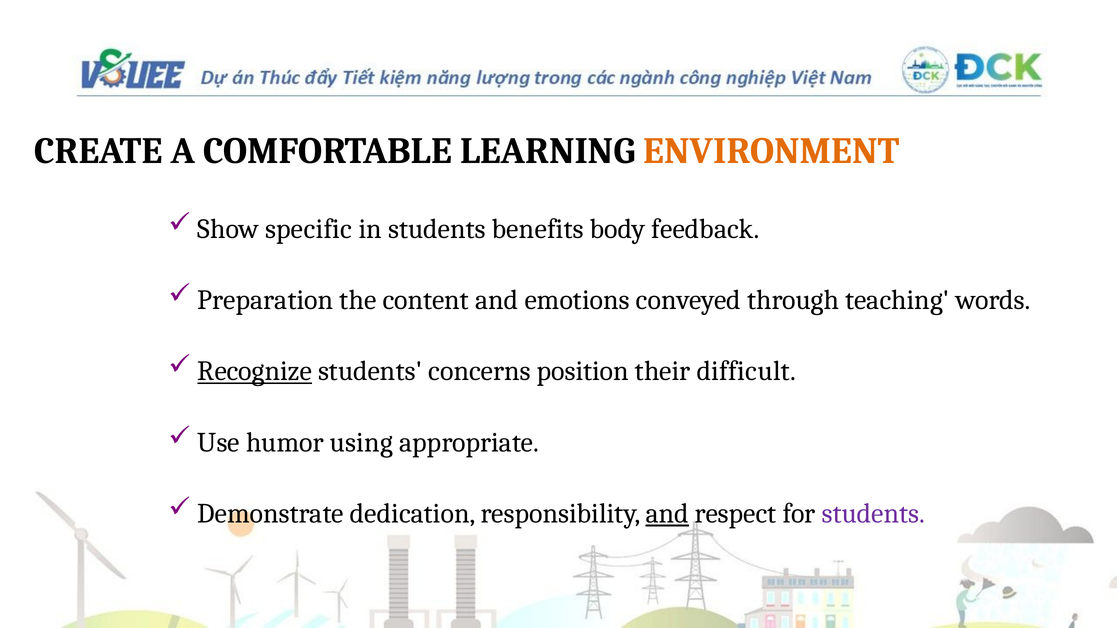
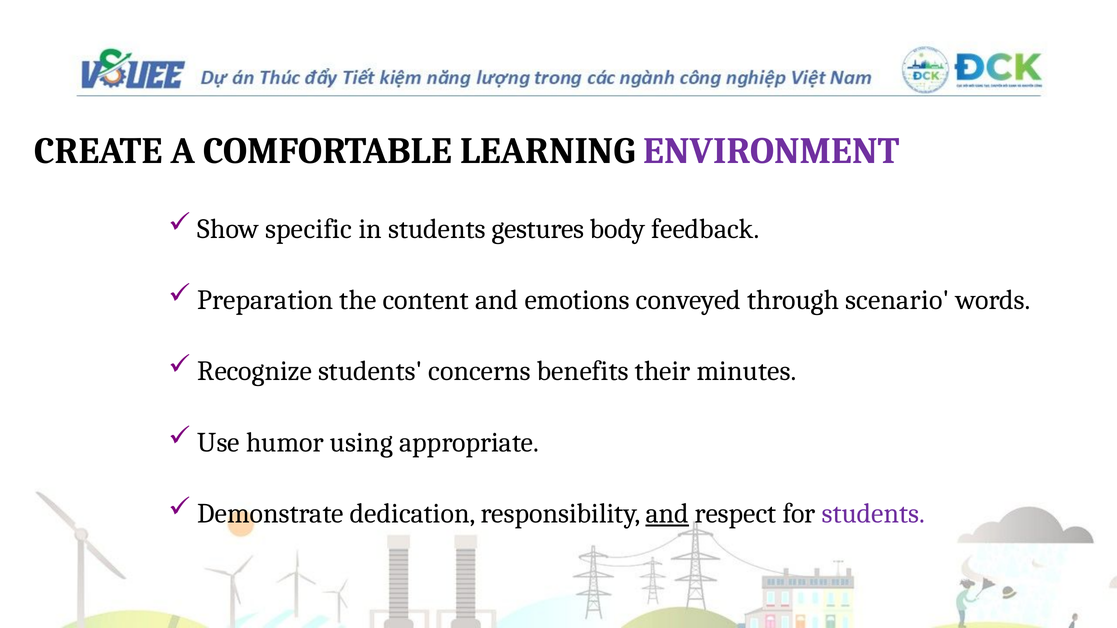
ENVIRONMENT colour: orange -> purple (772, 151)
benefits: benefits -> gestures (538, 229)
teaching: teaching -> scenario (897, 300)
Recognize underline: present -> none (255, 371)
position: position -> benefits (583, 371)
difficult: difficult -> minutes (746, 371)
